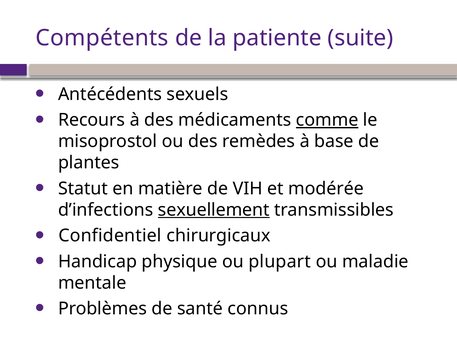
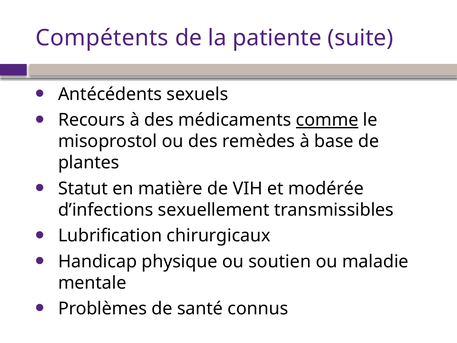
sexuellement underline: present -> none (214, 210)
Confidentiel: Confidentiel -> Lubrification (110, 236)
plupart: plupart -> soutien (280, 261)
